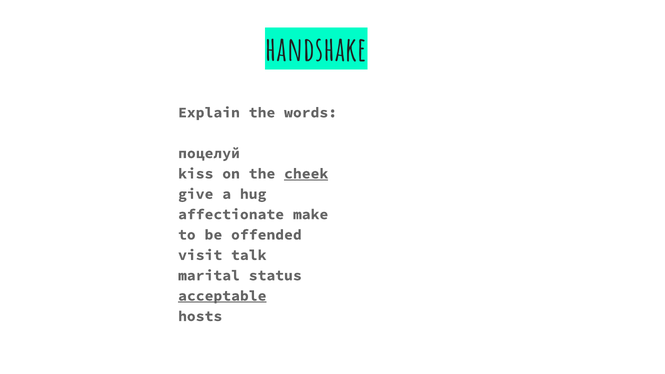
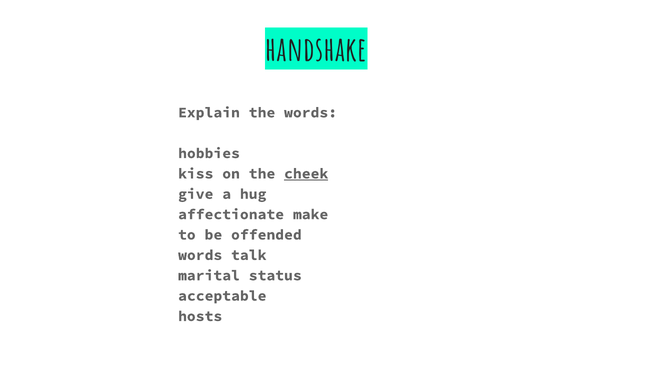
поцелуй: поцелуй -> hobbies (209, 153)
visit: visit -> words (200, 255)
acceptable underline: present -> none (222, 296)
